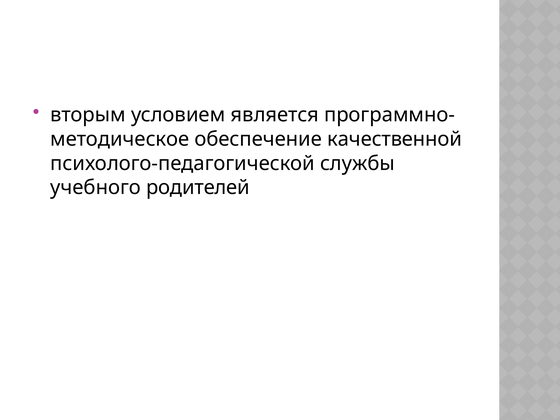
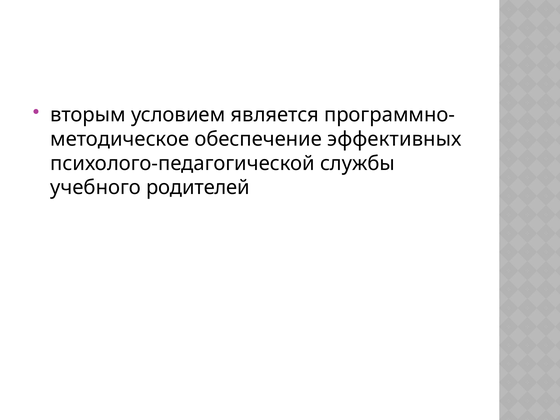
качественной: качественной -> эффективных (394, 139)
